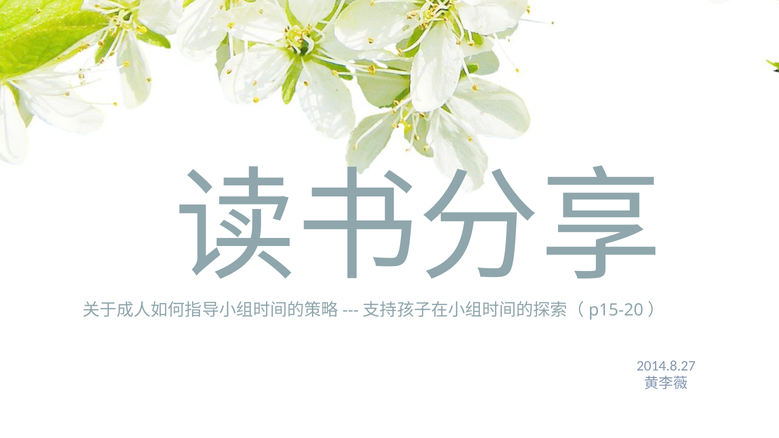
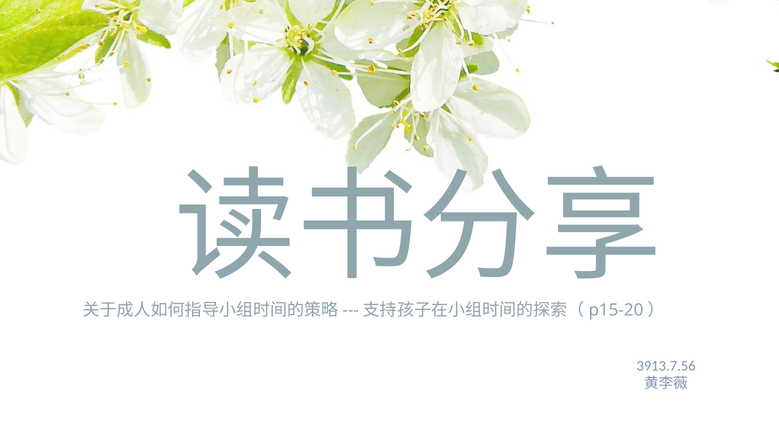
2014.8.27: 2014.8.27 -> 3913.7.56 (666, 366)
